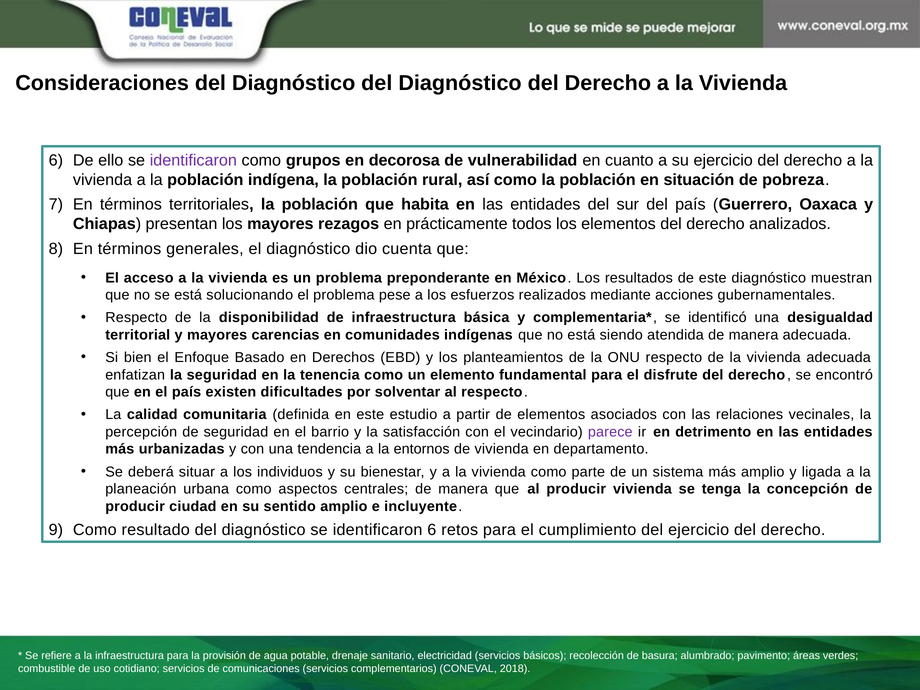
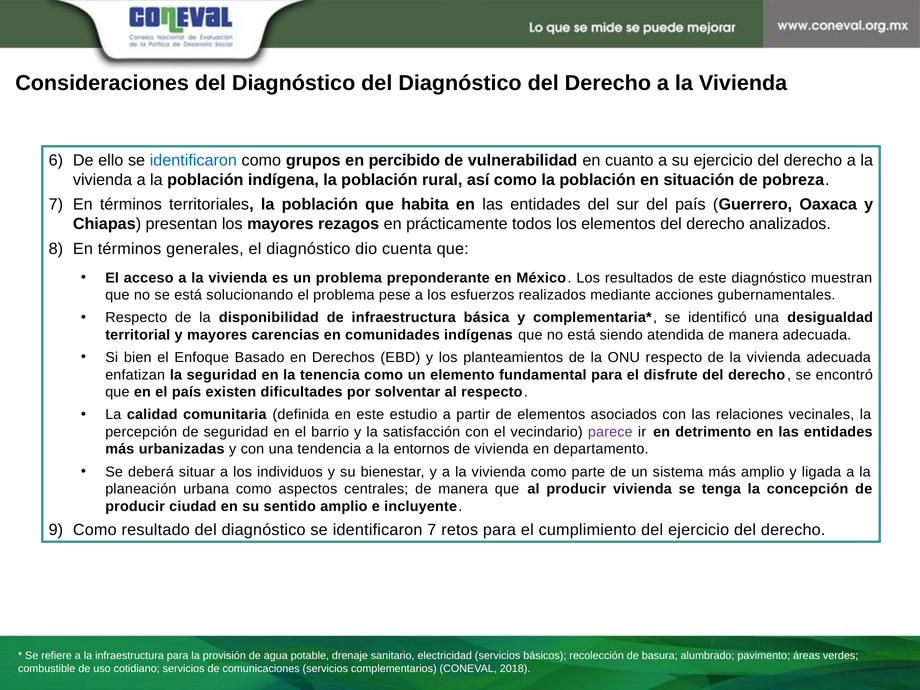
identificaron colour: purple -> blue (193, 160)
decorosa: decorosa -> percibido (404, 160)
identificaron 6: 6 -> 7 (432, 530)
